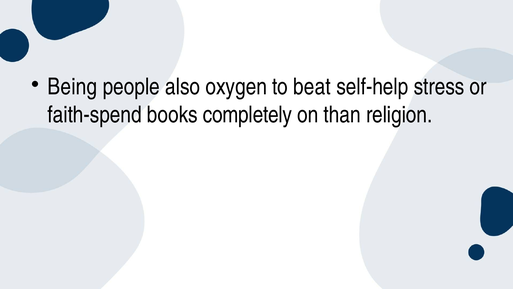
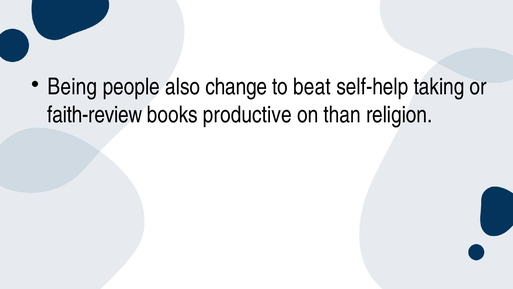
oxygen: oxygen -> change (236, 87)
stress: stress -> taking (439, 87)
faith-spend: faith-spend -> faith-review (95, 115)
completely: completely -> productive (247, 115)
